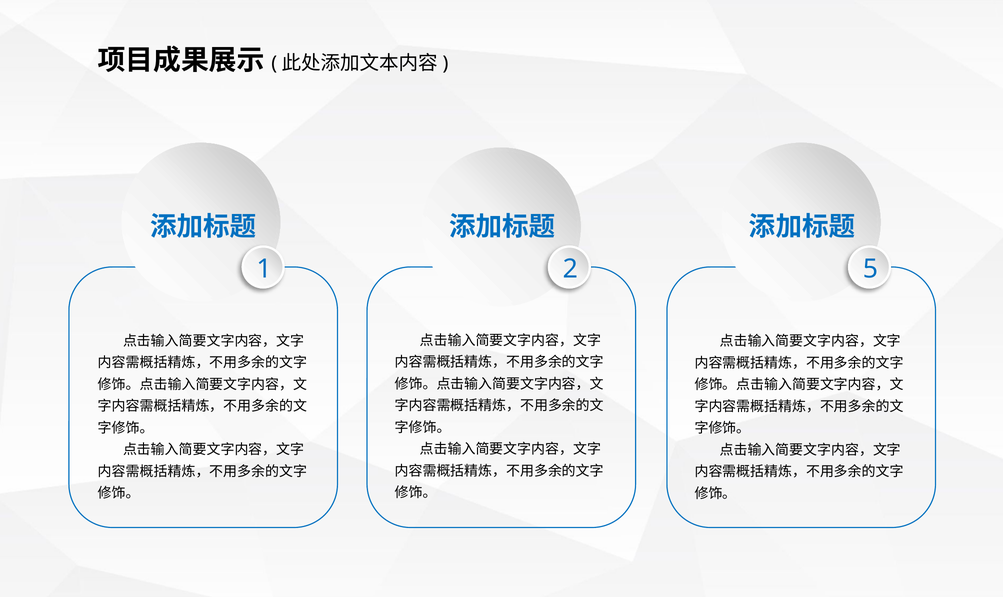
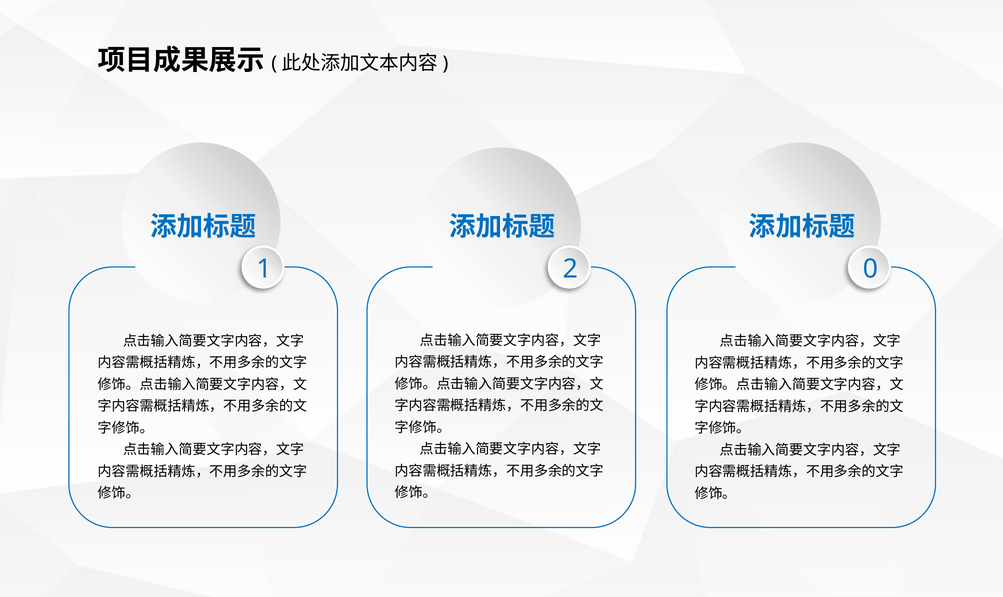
5: 5 -> 0 (870, 269)
